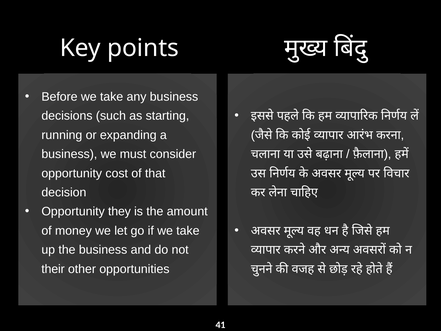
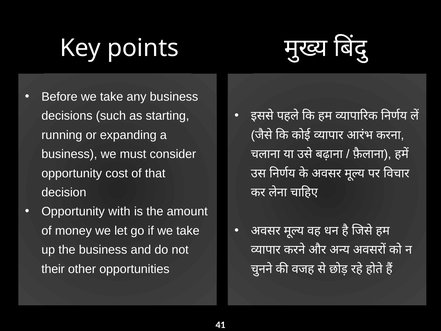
they: they -> with (119, 211)
